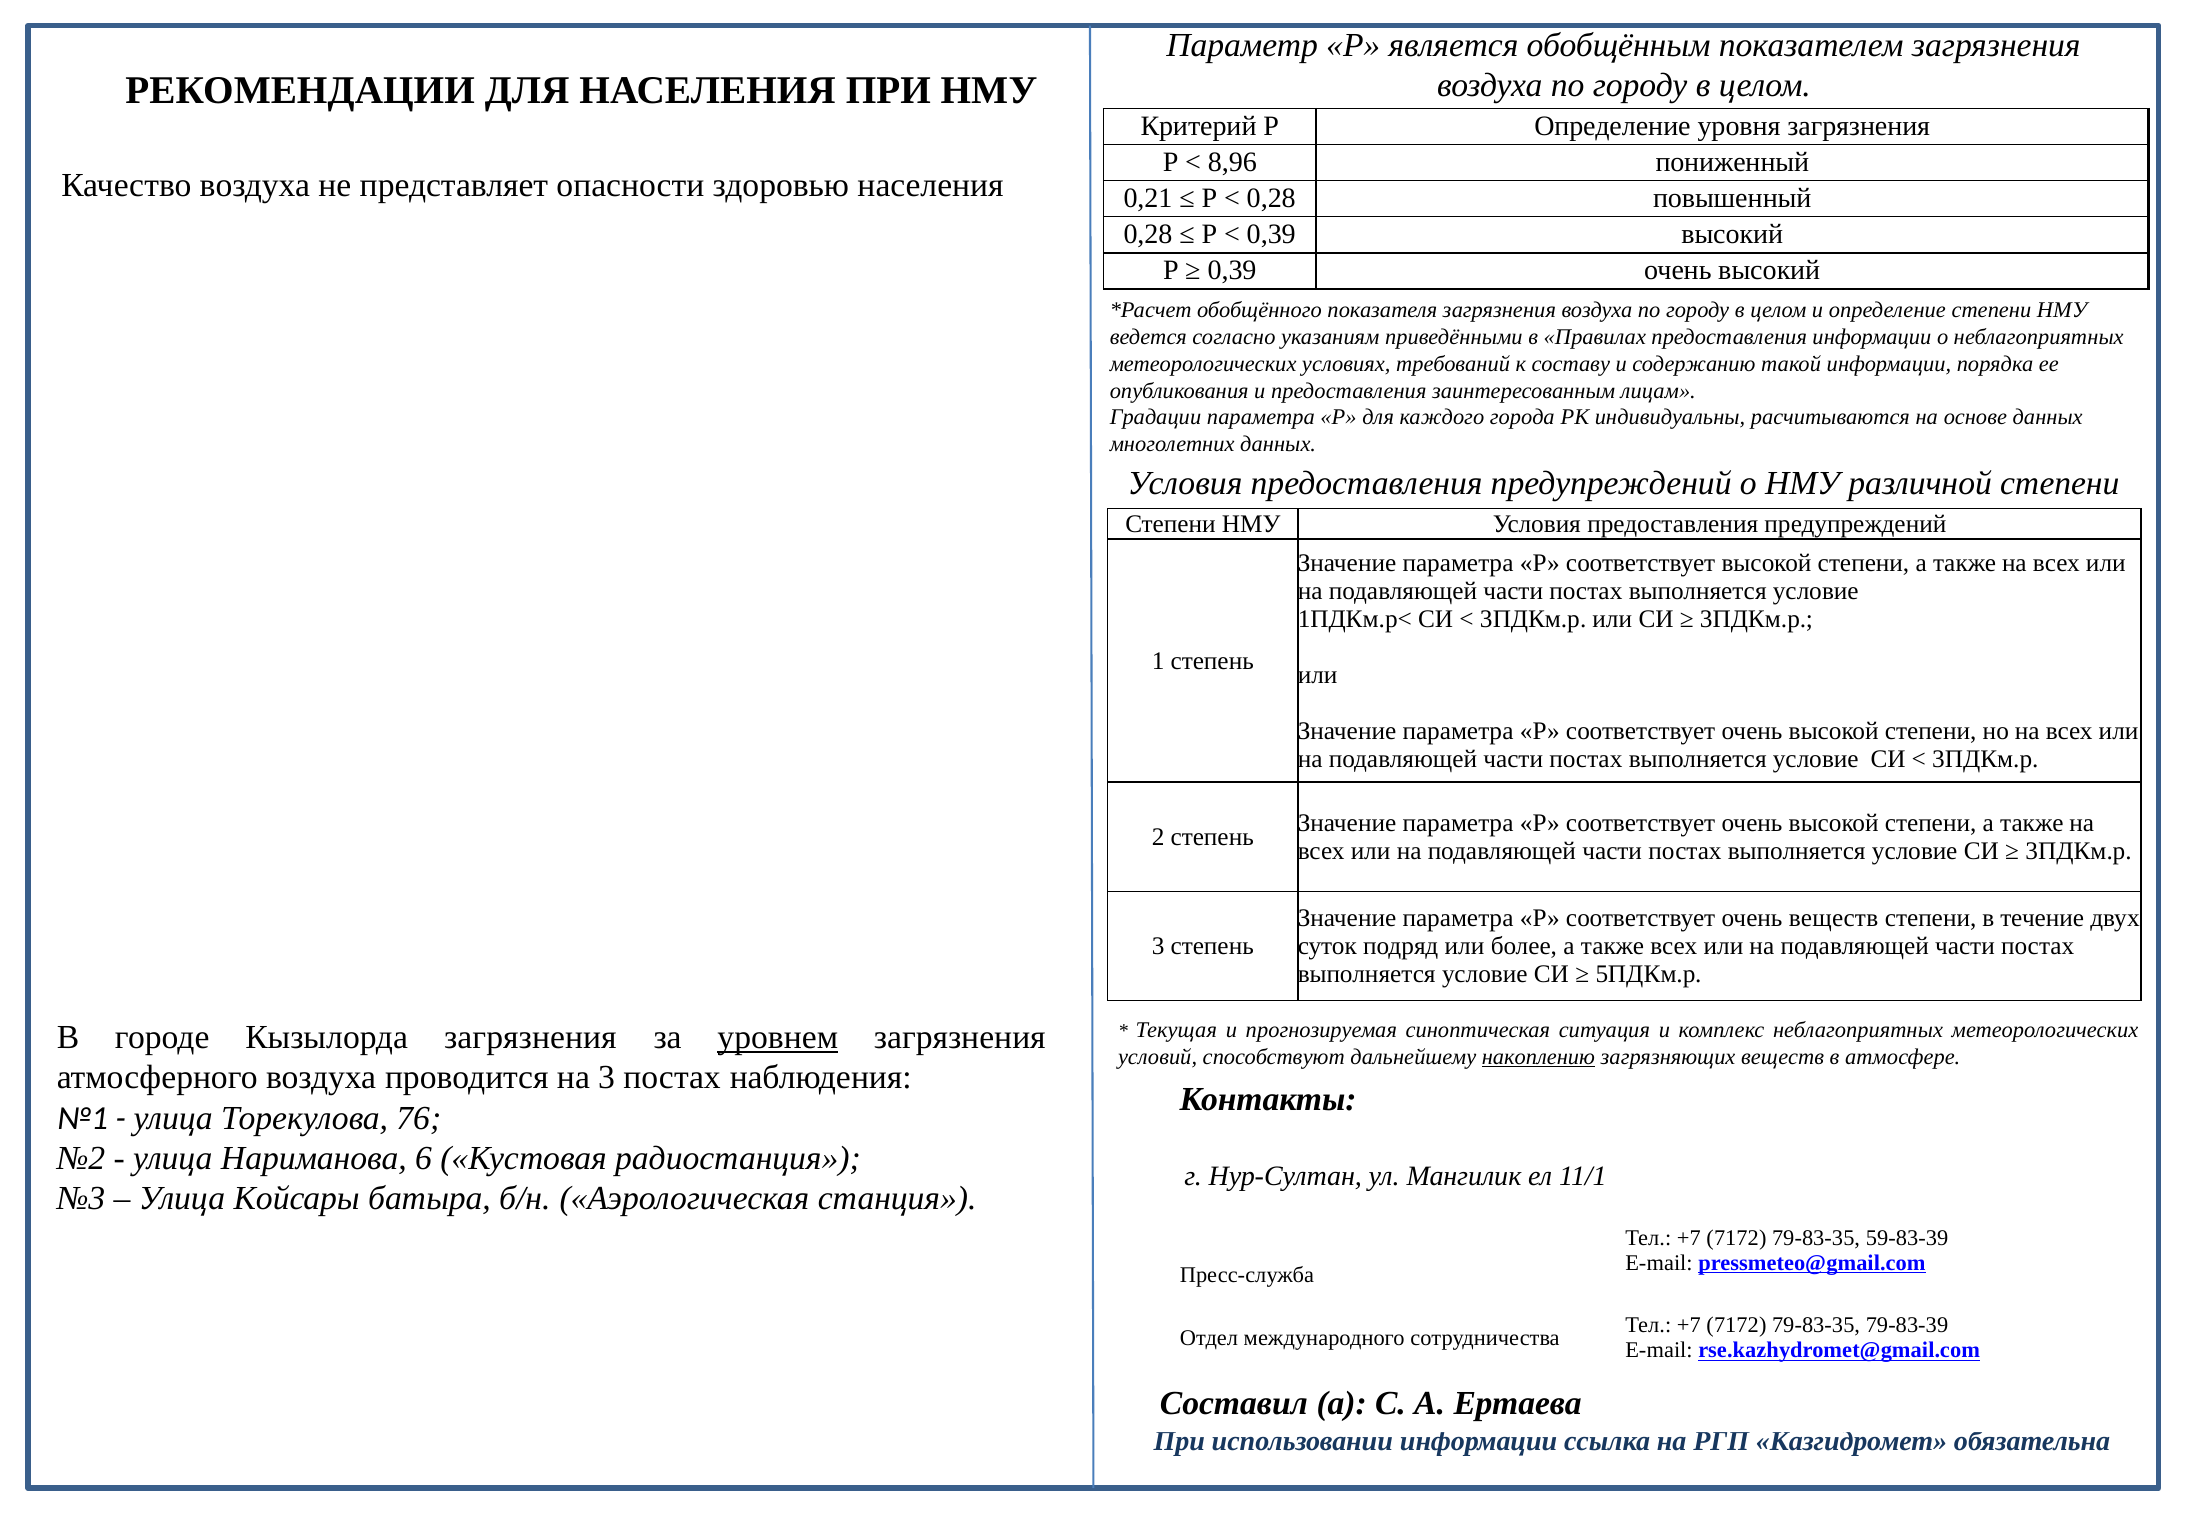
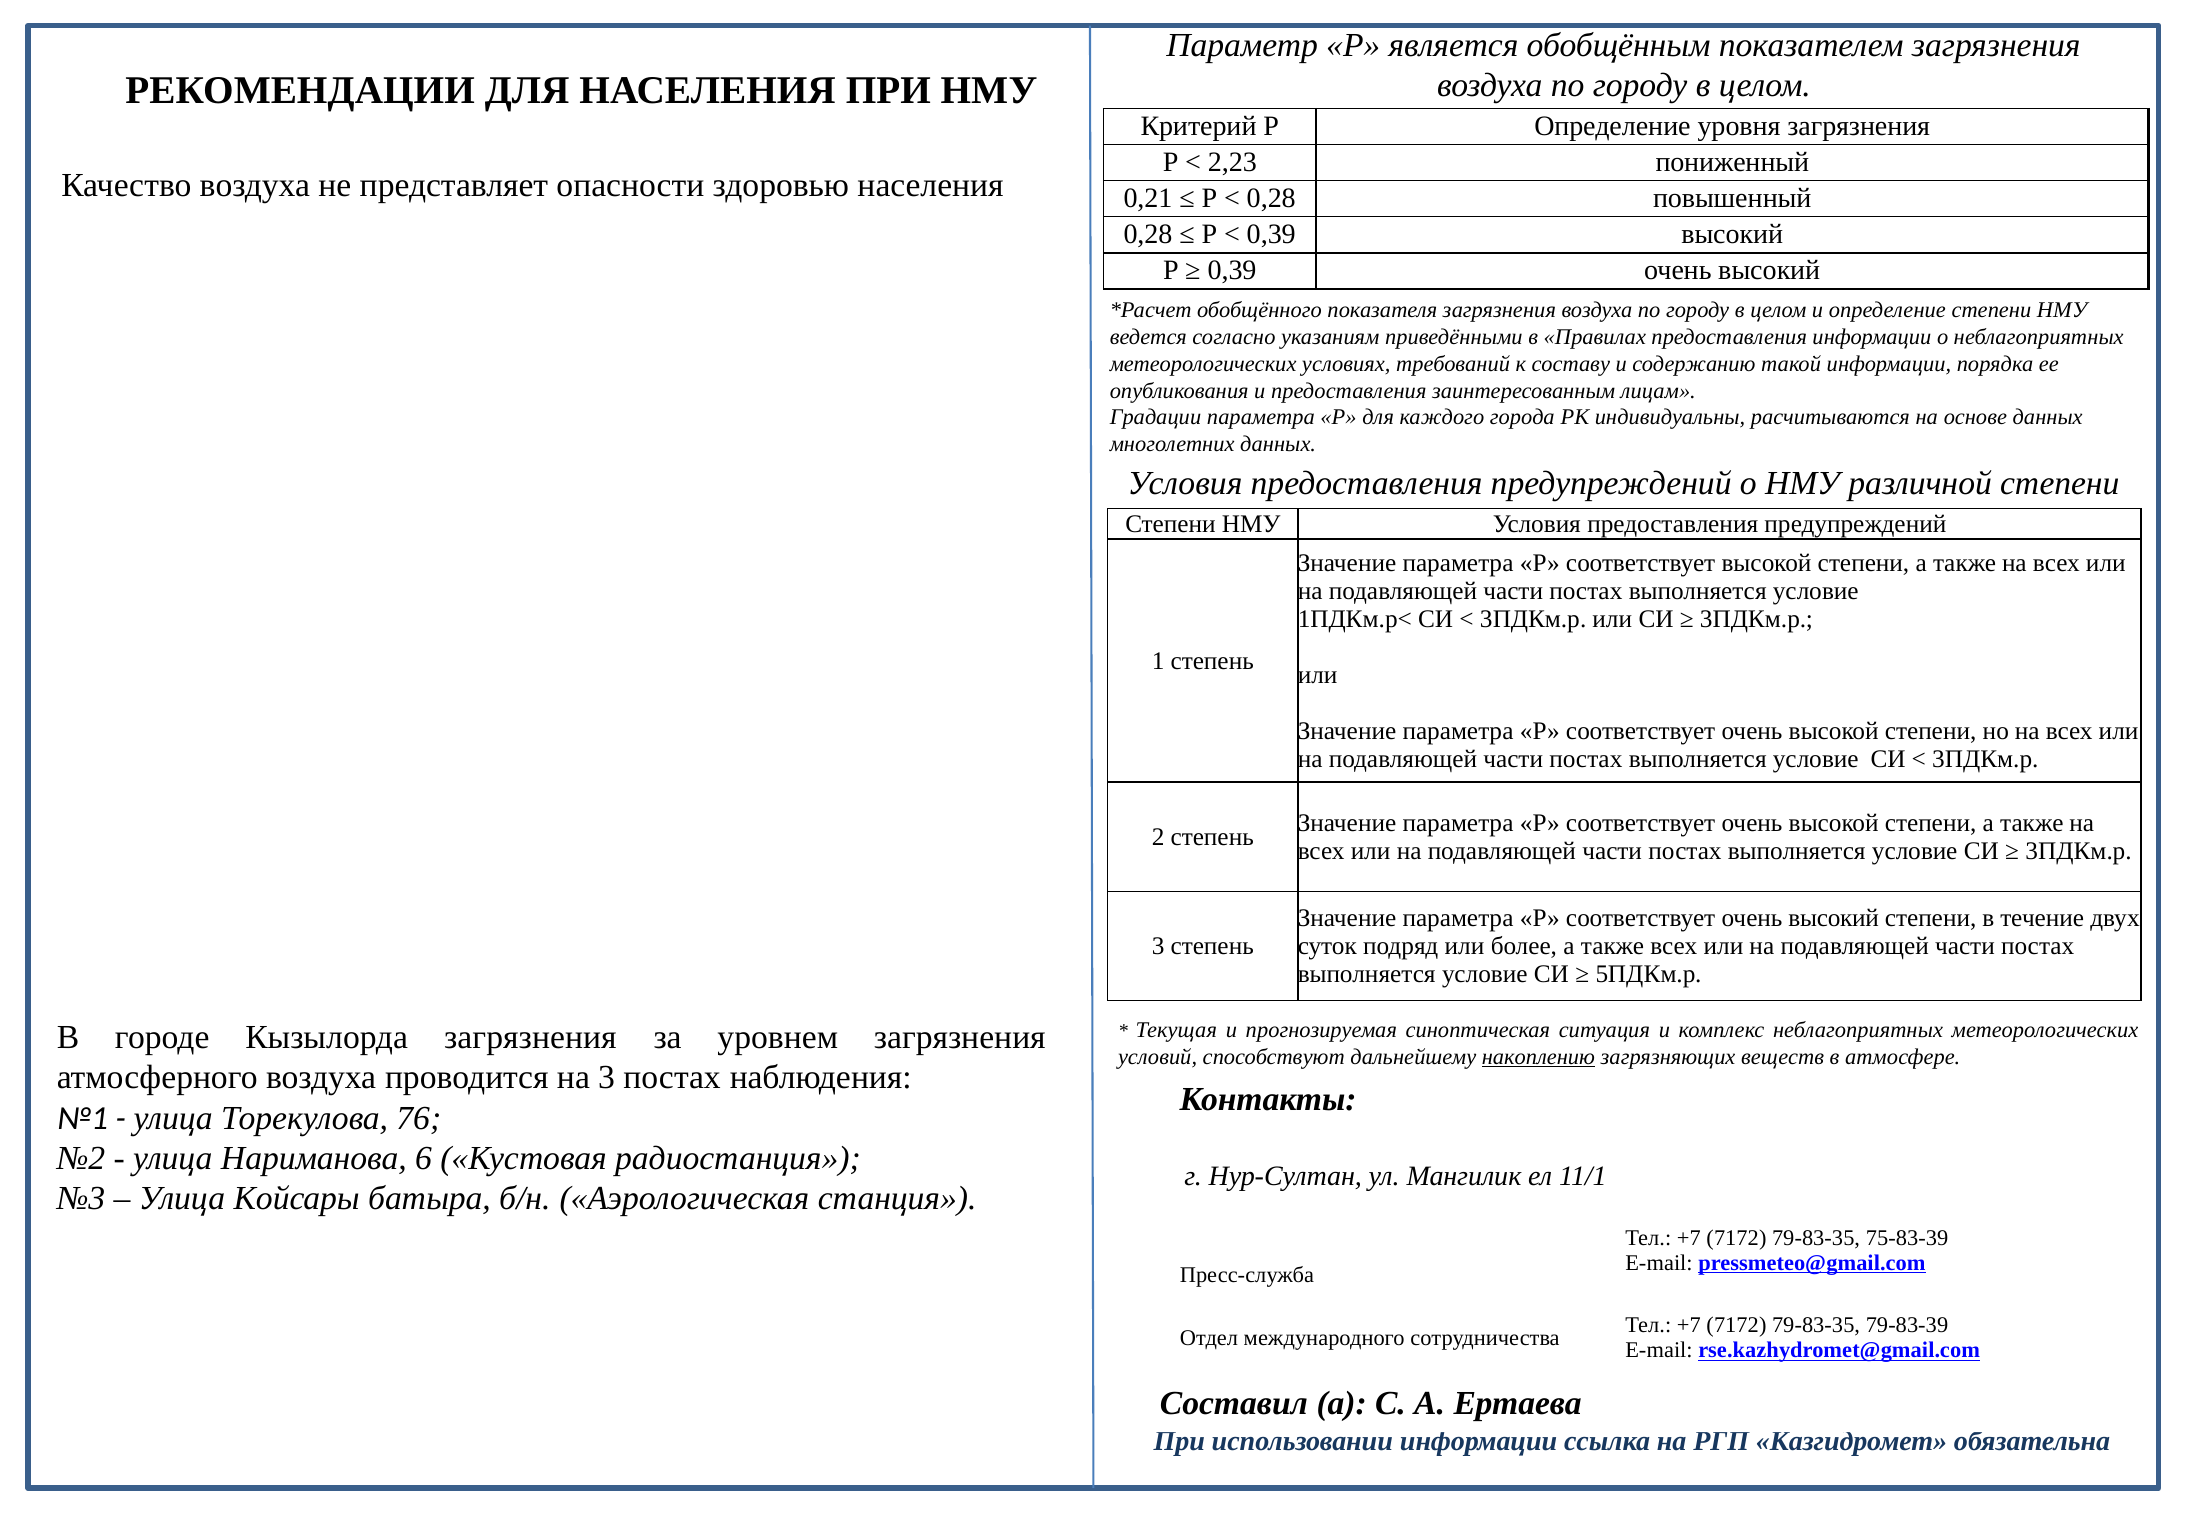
8,96: 8,96 -> 2,23 (1232, 162)
соответствует очень веществ: веществ -> высокий (1834, 918)
уровнем underline: present -> none (778, 1037)
59-83-39: 59-83-39 -> 75-83-39 (1907, 1238)
